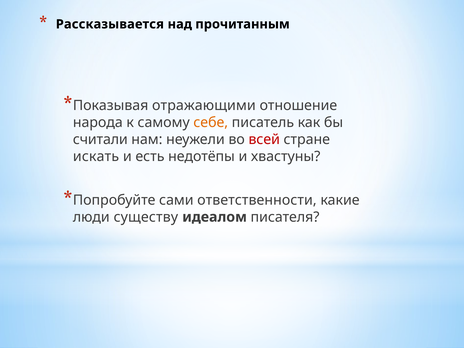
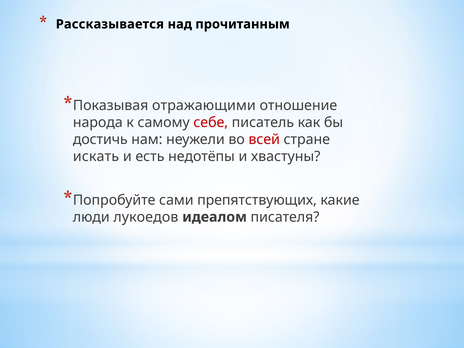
себе colour: orange -> red (211, 122)
считали: считали -> достичь (100, 139)
ответственности: ответственности -> препятствующих (257, 200)
существу: существу -> лукоедов (146, 217)
